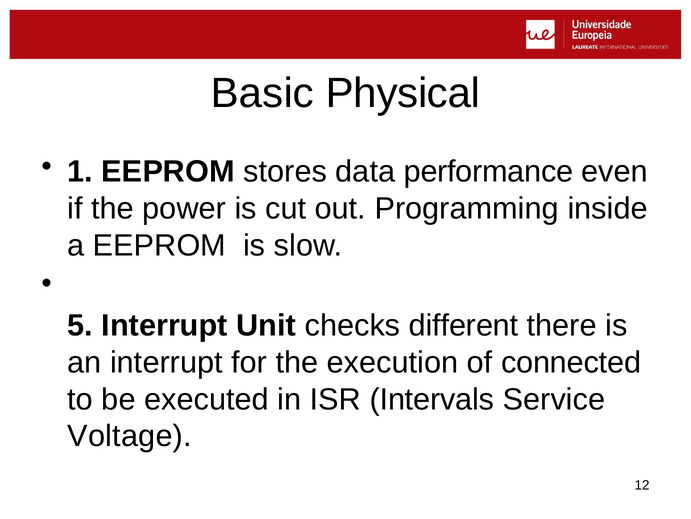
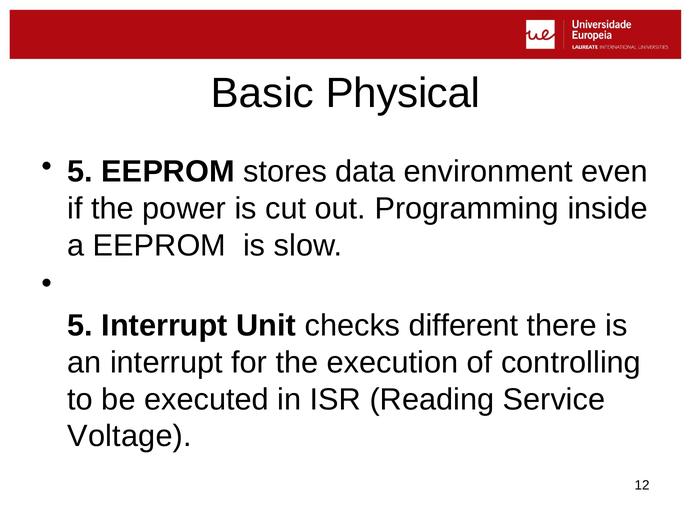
1: 1 -> 5 (80, 171)
performance: performance -> environment (488, 171)
connected: connected -> controlling (571, 362)
Intervals: Intervals -> Reading (432, 399)
